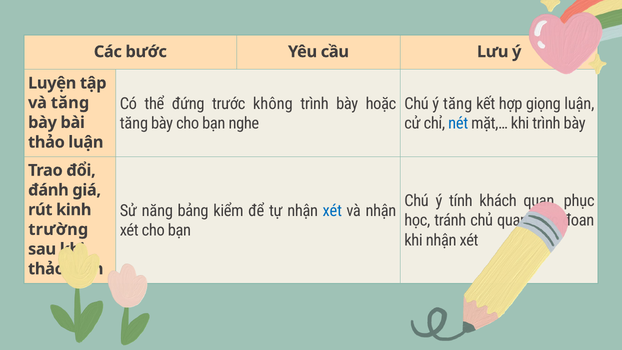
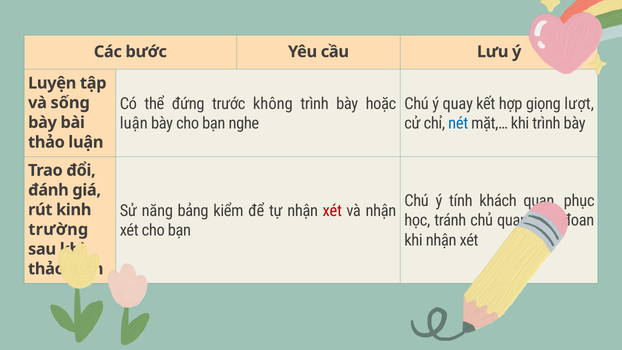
ý tăng: tăng -> quay (458, 104)
giọng luận: luận -> lượt (579, 104)
và tăng: tăng -> sống (70, 103)
tăng: tăng -> luận (134, 123)
xét colour: blue -> red (332, 211)
